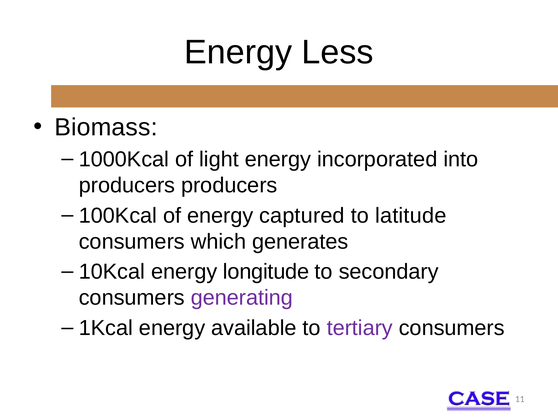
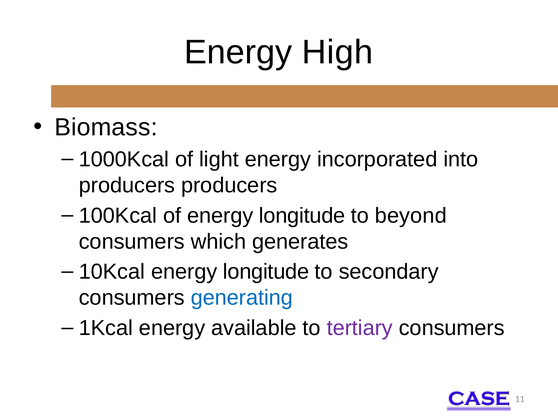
Less: Less -> High (337, 52)
of energy captured: captured -> longitude (302, 216)
latitude: latitude -> beyond (411, 216)
generating colour: purple -> blue (242, 298)
